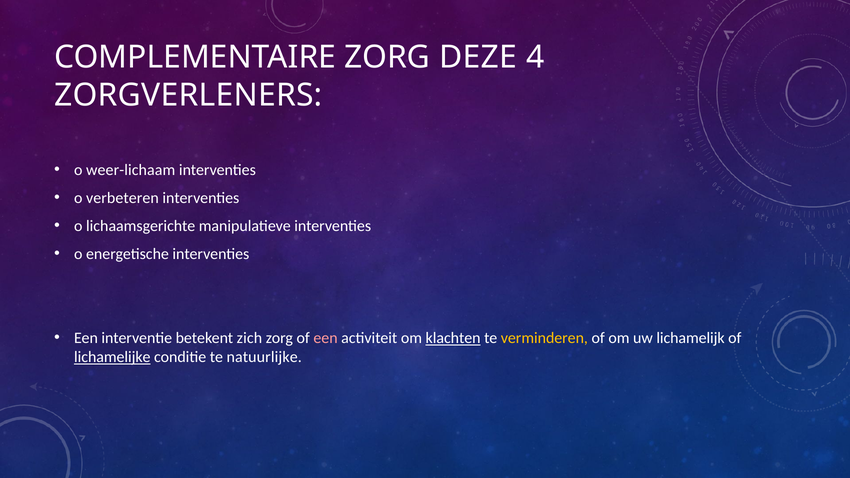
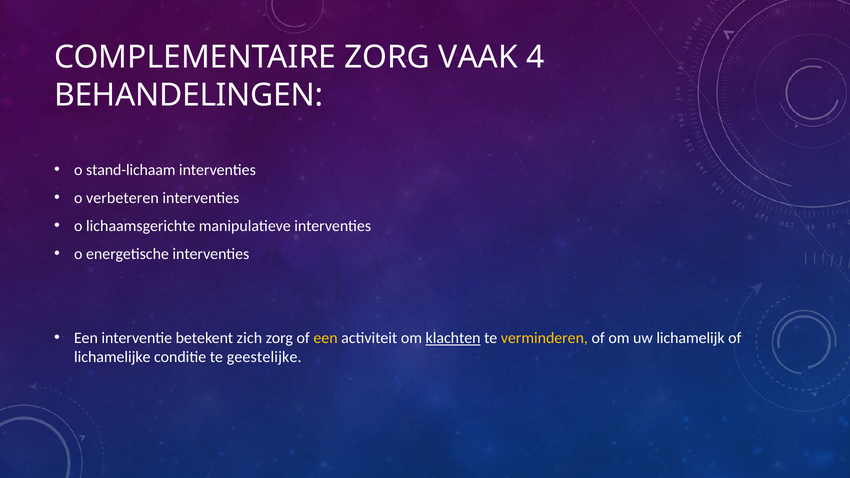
DEZE: DEZE -> VAAK (478, 57)
ZORGVERLENERS: ZORGVERLENERS -> BEHANDELINGEN (189, 95)
weer-lichaam: weer-lichaam -> stand-lichaam (131, 170)
een colour: pink -> yellow (326, 338)
lichamelijke underline: present -> none (112, 357)
natuurlijke: natuurlijke -> geestelijke (264, 357)
